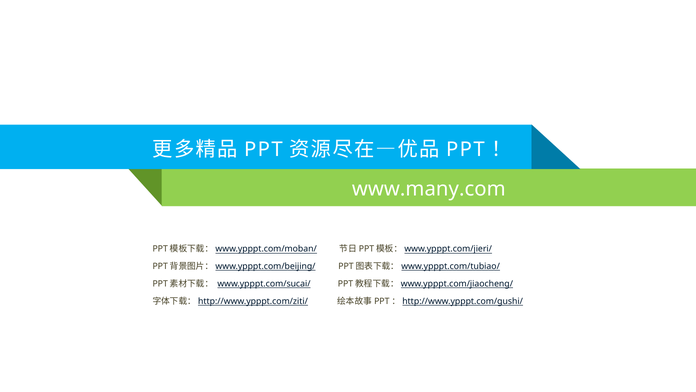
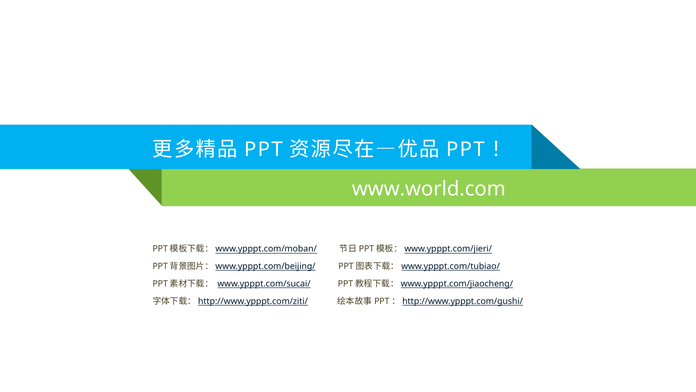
www.many.com: www.many.com -> www.world.com (429, 189)
